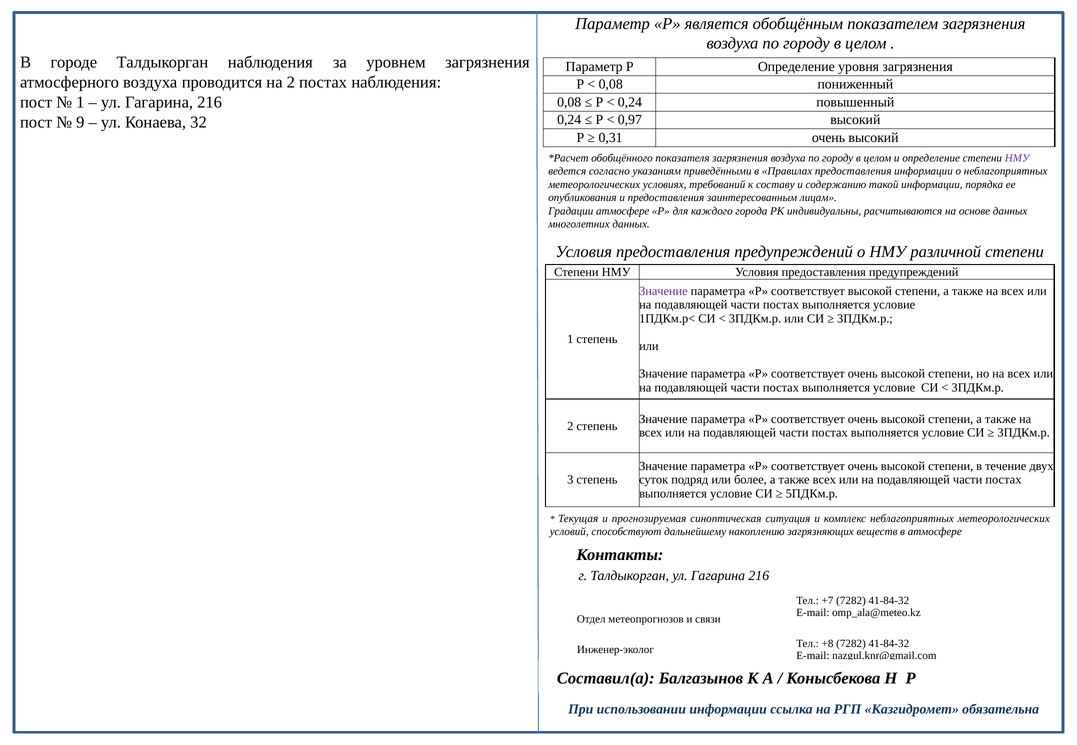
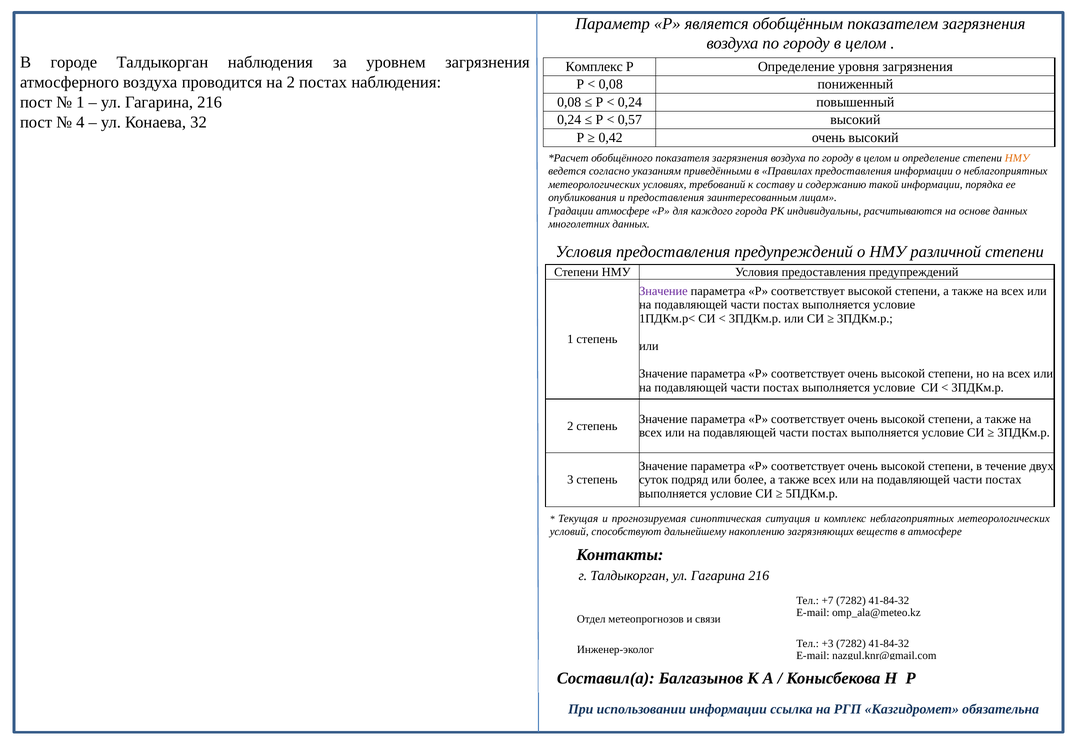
Параметр: Параметр -> Комплекс (594, 67)
0,97: 0,97 -> 0,57 (630, 120)
9: 9 -> 4 (80, 122)
0,31: 0,31 -> 0,42 (611, 138)
НМУ colour: purple -> orange (1017, 158)
+8: +8 -> +3 (828, 644)
